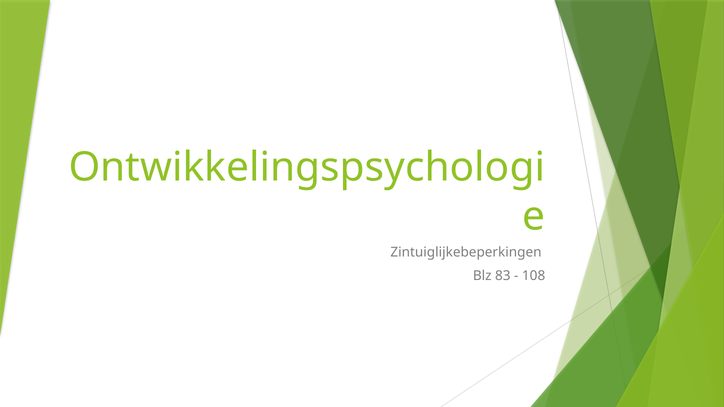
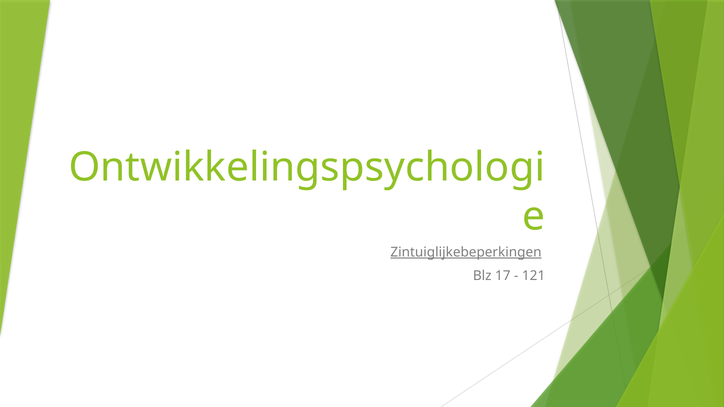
Zintuiglijkebeperkingen underline: none -> present (466, 252)
83: 83 -> 17 (503, 276)
108: 108 -> 121 (534, 276)
